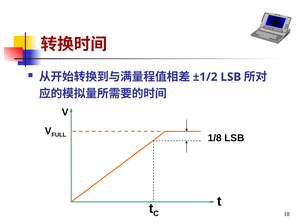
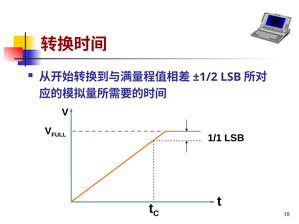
1/8: 1/8 -> 1/1 (215, 138)
